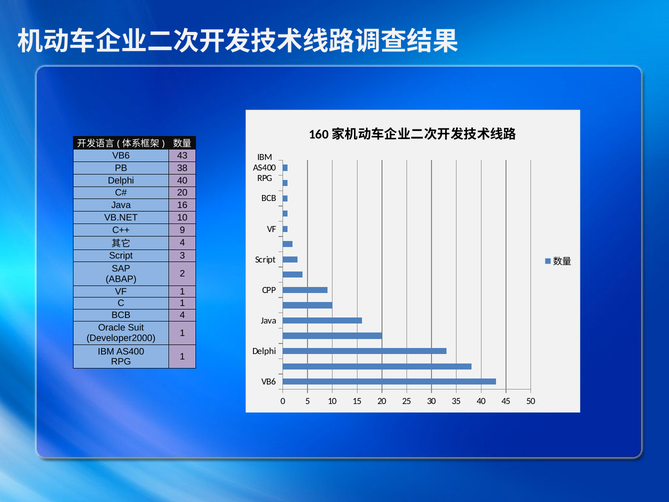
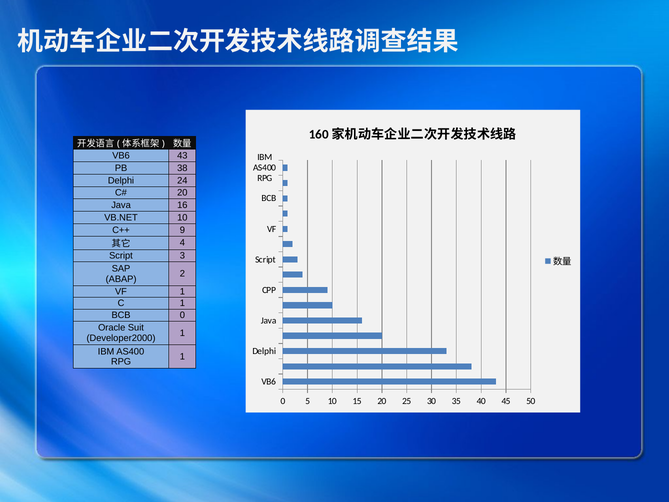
Delphi 40: 40 -> 24 (182, 180)
BCB 4: 4 -> 0 (182, 315)
